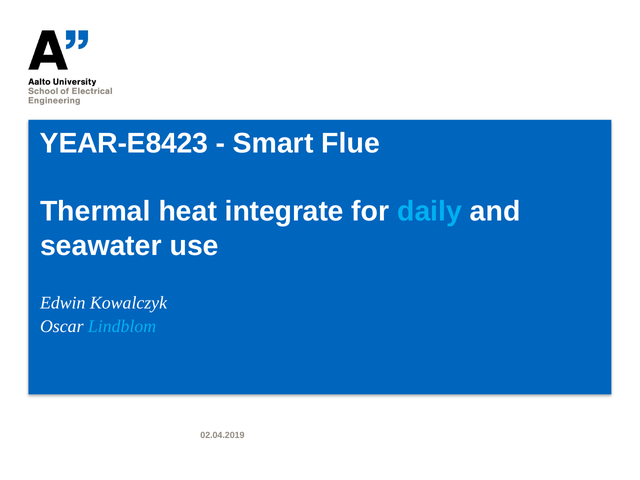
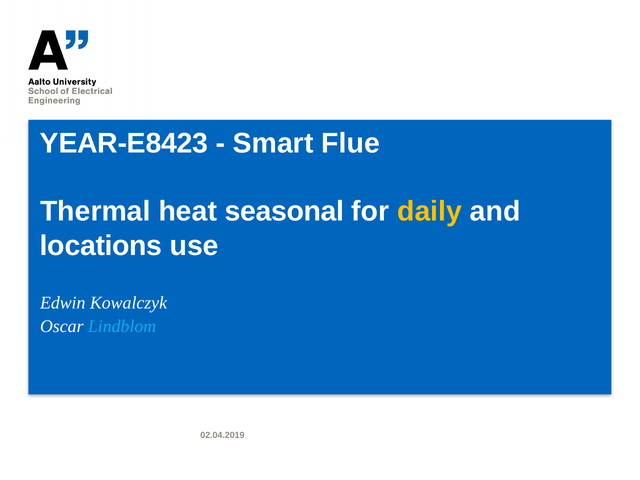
integrate: integrate -> seasonal (284, 211)
daily colour: light blue -> yellow (430, 211)
seawater: seawater -> locations (101, 246)
